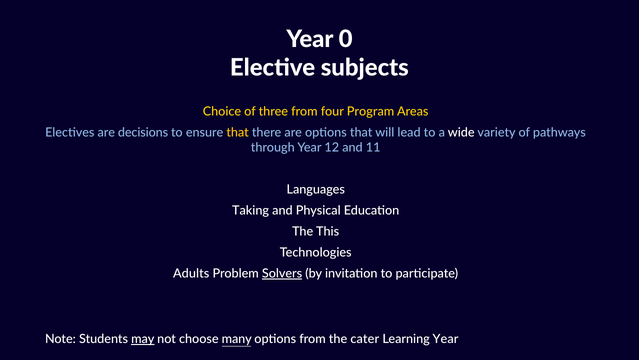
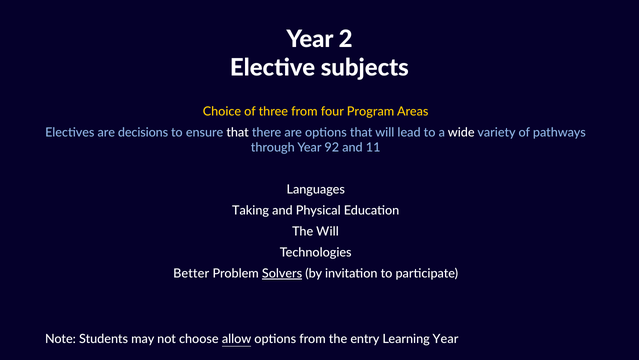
0: 0 -> 2 (346, 39)
that colour: yellow -> white (238, 132)
12: 12 -> 92 (332, 147)
The This: This -> Will (328, 231)
Adults: Adults -> Better (191, 273)
may underline: present -> none (143, 338)
many: many -> allow (237, 338)
cater: cater -> entry (365, 338)
